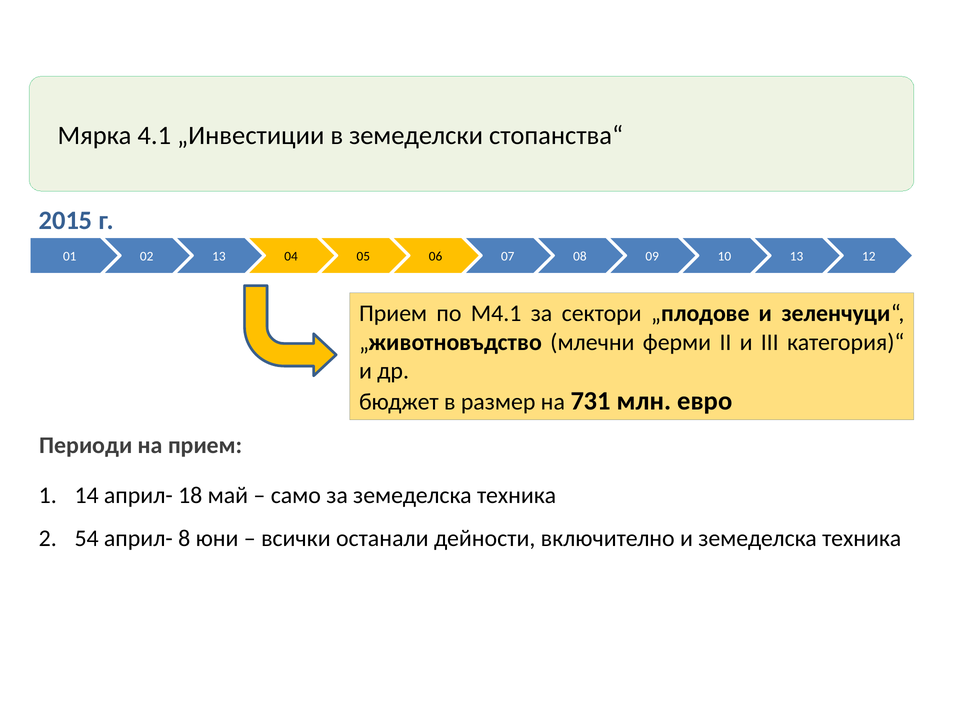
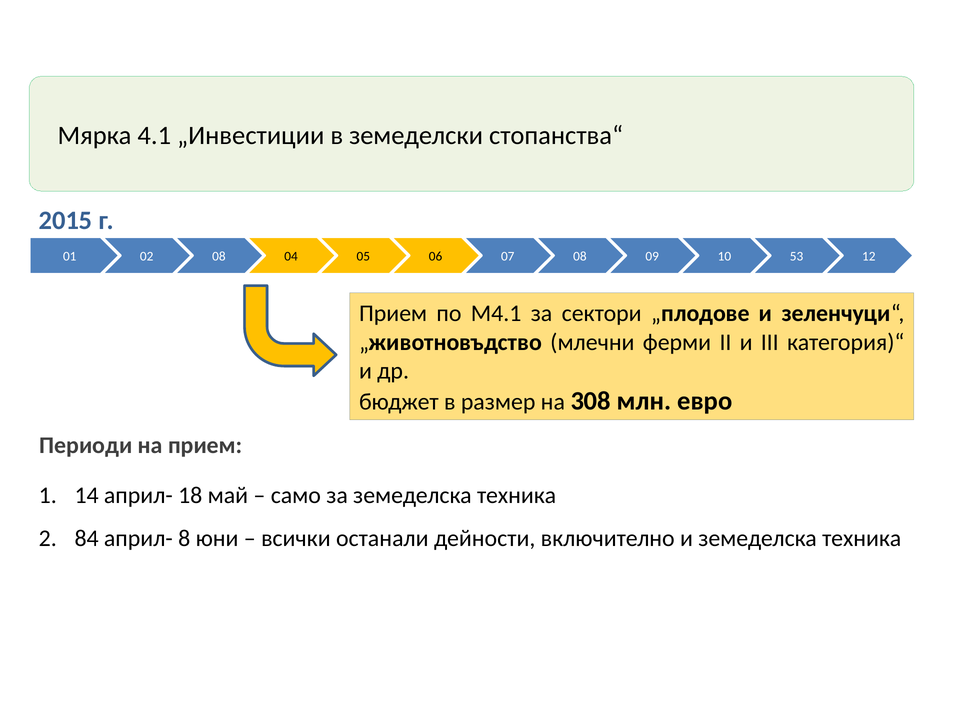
02 13: 13 -> 08 (219, 257)
10 13: 13 -> 53 (797, 257)
731: 731 -> 308 (591, 401)
54: 54 -> 84 (87, 539)
